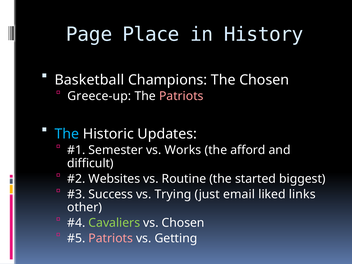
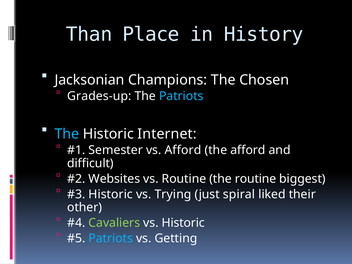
Page: Page -> Than (89, 35)
Basketball: Basketball -> Jacksonian (89, 80)
Greece-up: Greece-up -> Grades-up (99, 96)
Patriots colour: pink -> light blue (181, 96)
Updates: Updates -> Internet (167, 134)
vs Works: Works -> Afford (183, 150)
the started: started -> routine (256, 179)
Success: Success -> Historic (111, 194)
email: email -> spiral (239, 194)
links: links -> their (302, 194)
vs Chosen: Chosen -> Historic (183, 223)
Patriots colour: pink -> light blue (111, 238)
